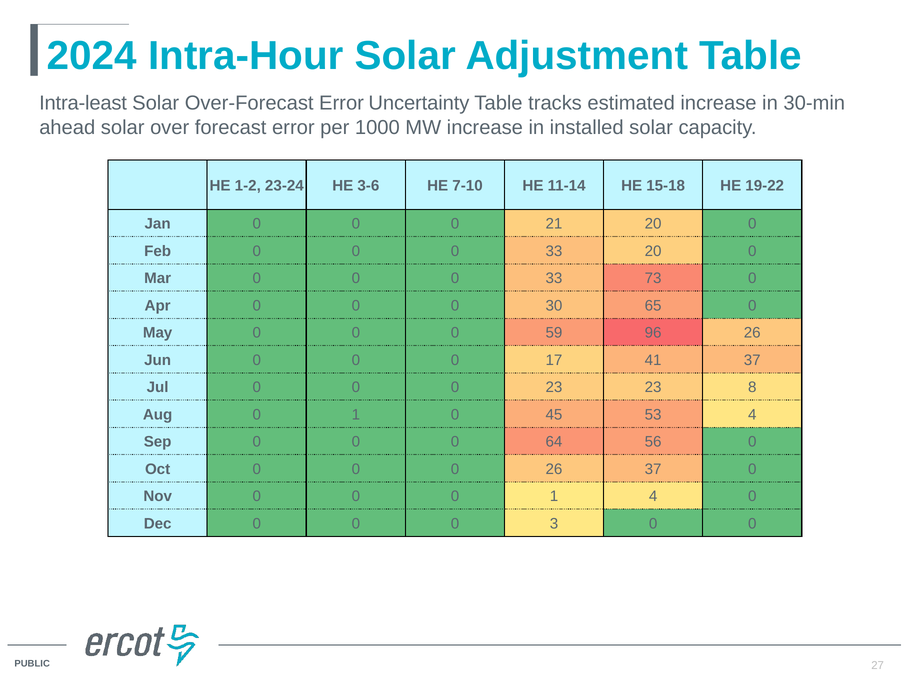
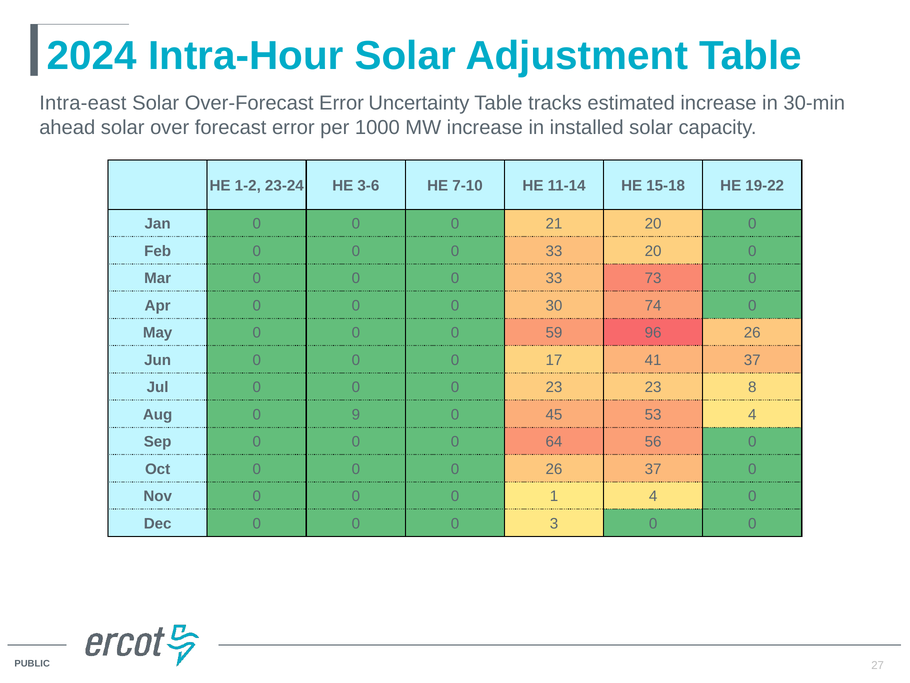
Intra-least: Intra-least -> Intra-east (83, 103)
65: 65 -> 74 (653, 305)
Aug 0 1: 1 -> 9 (356, 414)
